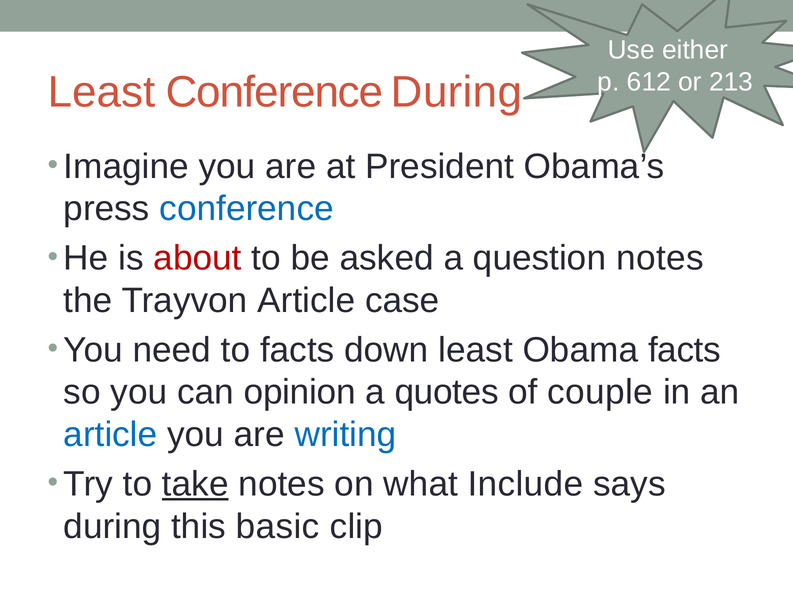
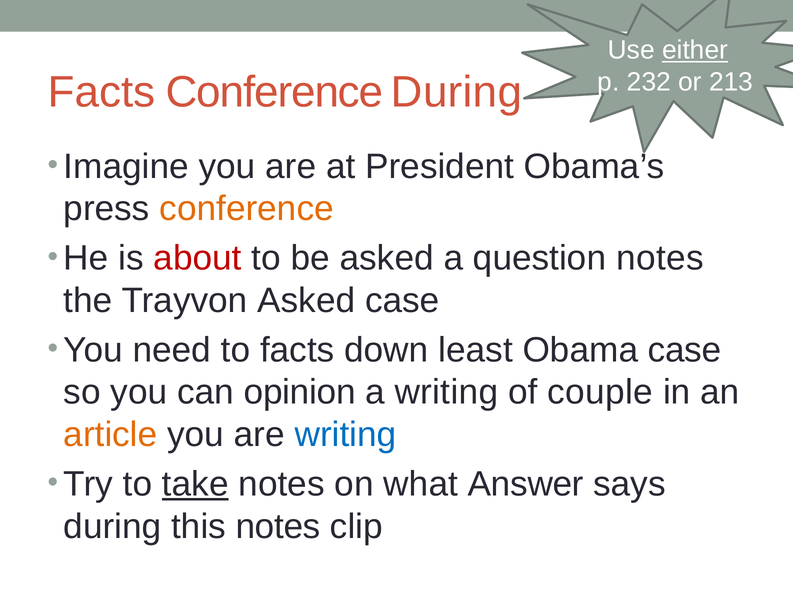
either underline: none -> present (695, 50)
612: 612 -> 232 (649, 82)
Least: Least -> Facts (102, 92)
conference colour: blue -> orange (247, 209)
Trayvon Article: Article -> Asked (306, 300)
Obama facts: facts -> case (685, 350)
a quotes: quotes -> writing (446, 392)
article colour: blue -> orange (110, 435)
Include: Include -> Answer (526, 484)
this basic: basic -> notes (278, 526)
